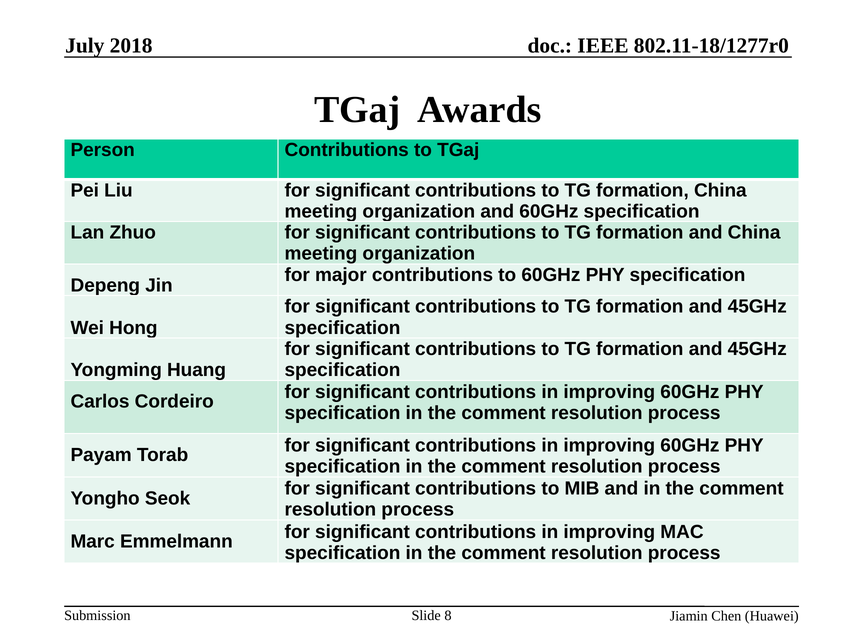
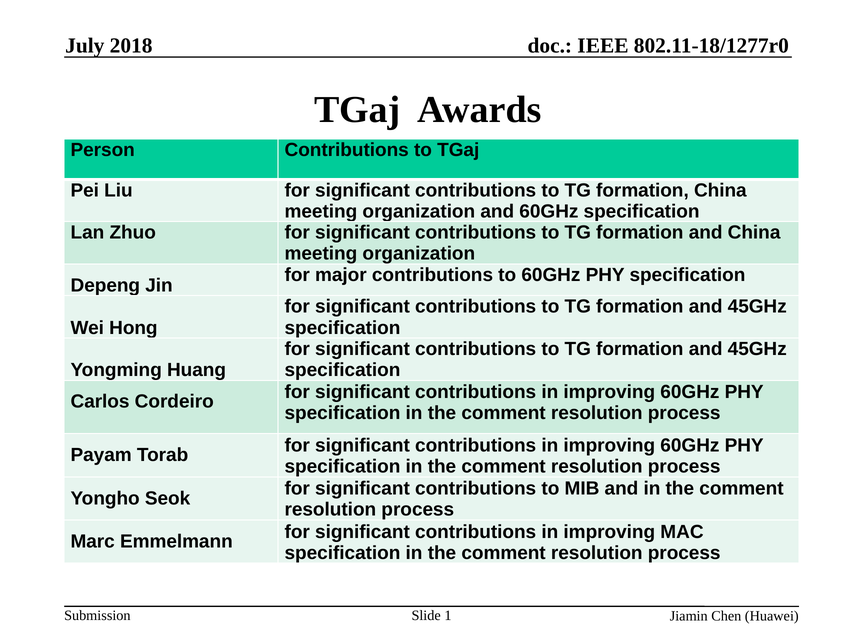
8: 8 -> 1 (448, 616)
